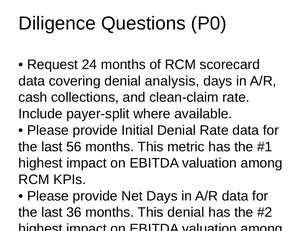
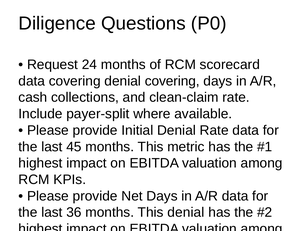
denial analysis: analysis -> covering (172, 81)
56: 56 -> 45 (74, 147)
